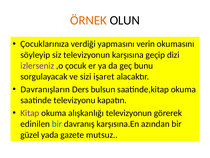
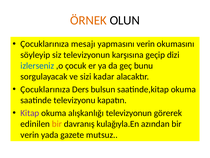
verdiği: verdiği -> mesajı (83, 44)
izlerseniz colour: purple -> blue (37, 66)
işaret: işaret -> kadar (104, 76)
Davranışların: Davranışların -> Çocuklarınıza (45, 89)
bir colour: blue -> orange (57, 124)
karşısına.En: karşısına.En -> kulağıyla.En (118, 124)
güzel: güzel -> verin (30, 134)
